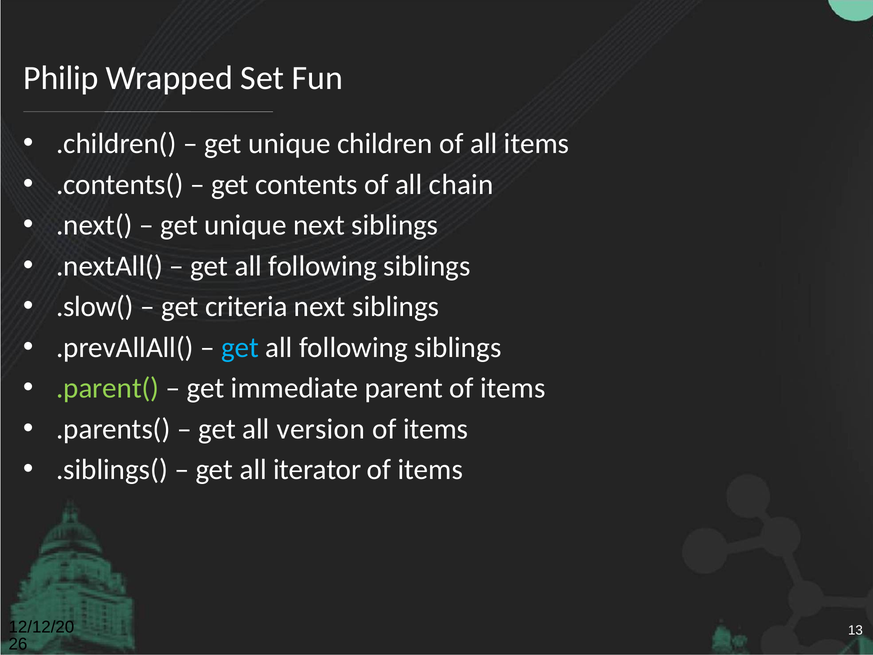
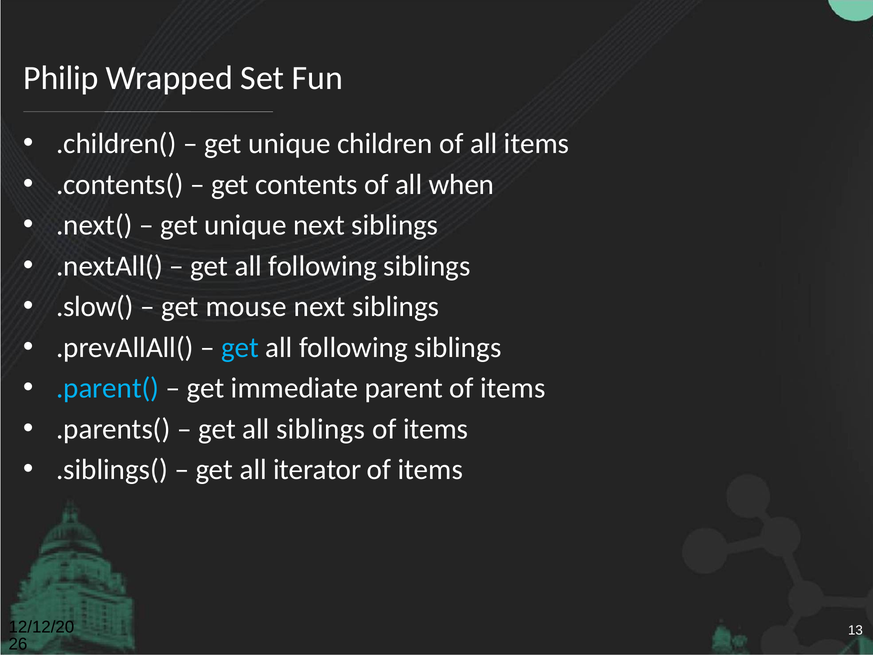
chain: chain -> when (461, 184)
criteria: criteria -> mouse (246, 307)
.parent( colour: light green -> light blue (108, 388)
all version: version -> siblings (321, 429)
